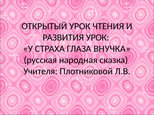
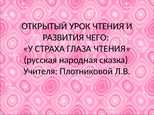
РАЗВИТИЯ УРОК: УРОК -> ЧЕГО (98, 38)
ГЛАЗА ВНУЧКА: ВНУЧКА -> ЧТЕНИЯ (112, 49)
